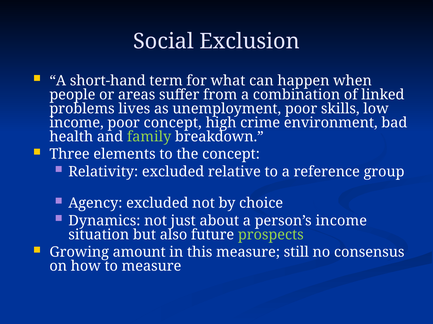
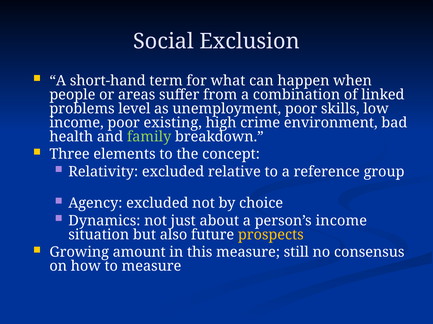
lives: lives -> level (134, 109)
poor concept: concept -> existing (173, 123)
prospects colour: light green -> yellow (271, 235)
